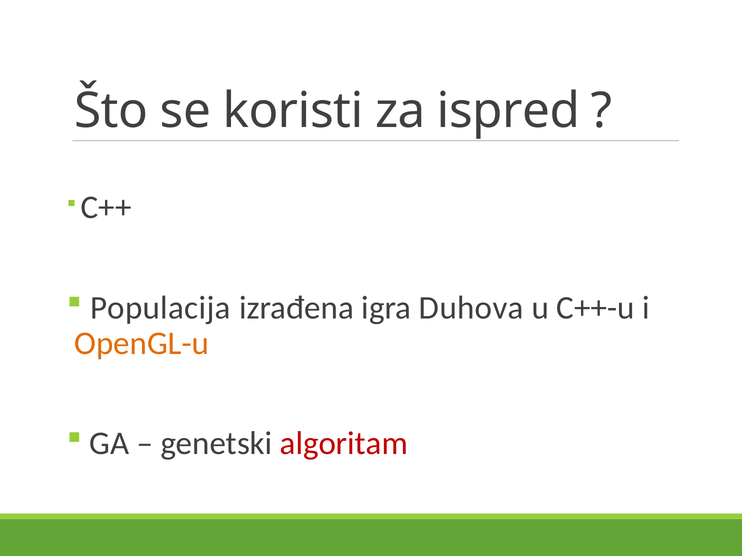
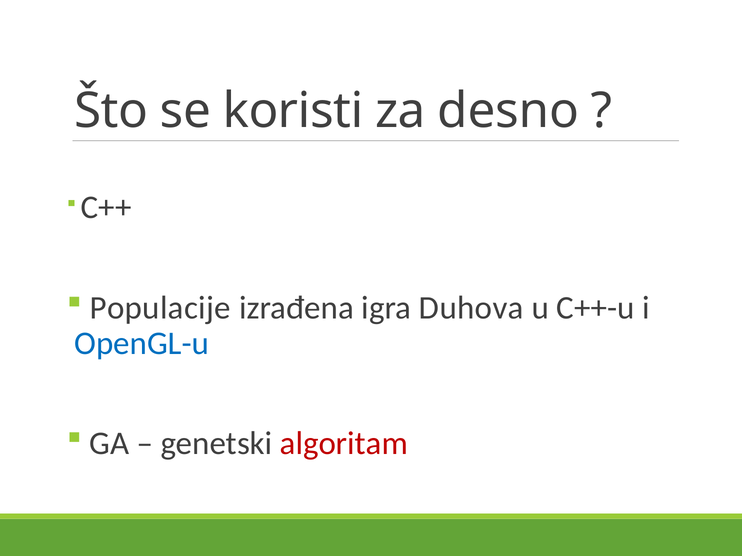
ispred: ispred -> desno (508, 111)
Populacija: Populacija -> Populacije (160, 308)
OpenGL-u colour: orange -> blue (142, 344)
